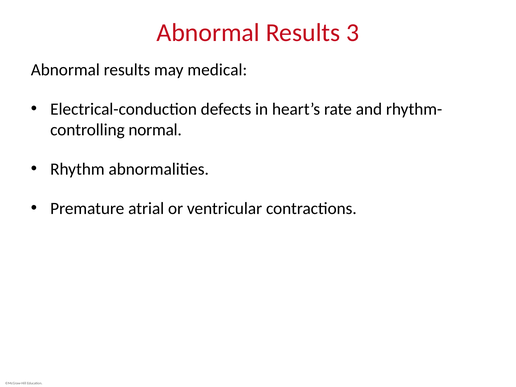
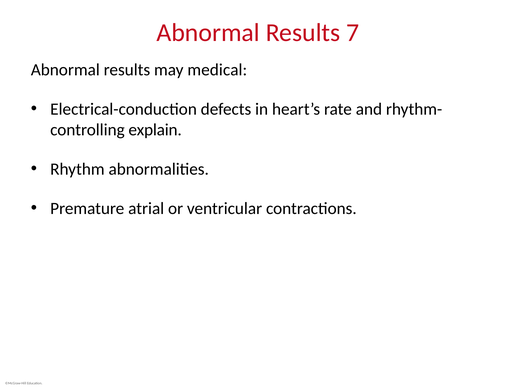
3: 3 -> 7 (353, 33)
normal: normal -> explain (155, 130)
